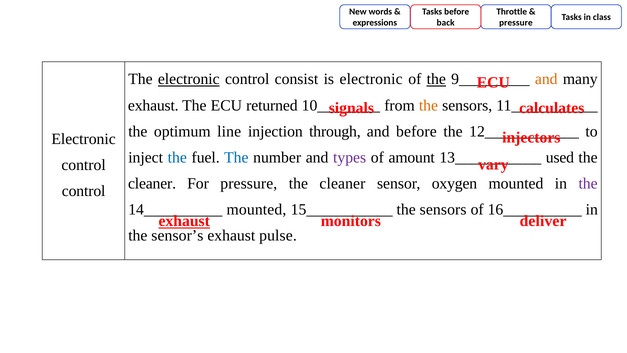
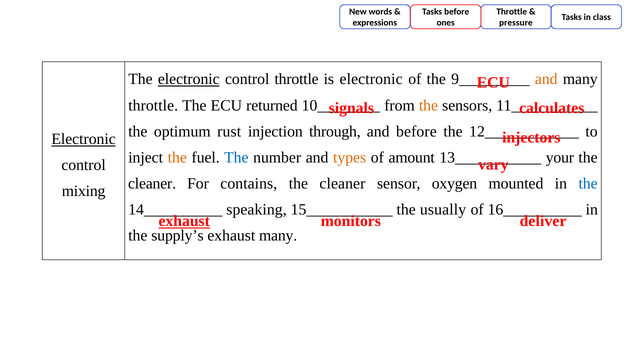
back: back -> ones (446, 23)
control consist: consist -> throttle (297, 79)
the underline: present -> none (436, 79)
exhaust: exhaust -> throttle (153, 105)
line: line -> rust (229, 131)
Electronic underline: none -> present (84, 139)
the colour: blue -> orange (177, 157)
types colour: purple -> orange (350, 157)
used: used -> your (560, 157)
For pressure: pressure -> contains (249, 183)
the colour: purple -> blue (588, 183)
control: control -> mixing (84, 191)
mounted: mounted -> speaking (256, 209)
sensors: sensors -> usually (443, 209)
sensor’s: sensor’s -> supply’s (177, 235)
exhaust pulse: pulse -> many (278, 235)
